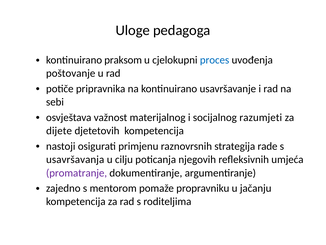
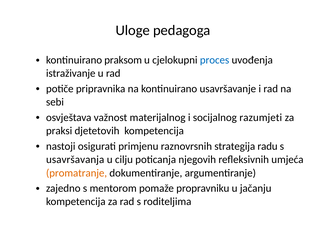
poštovanje: poštovanje -> istraživanje (71, 73)
dijete: dijete -> praksi (59, 131)
rade: rade -> radu (268, 146)
promatranje colour: purple -> orange (77, 173)
